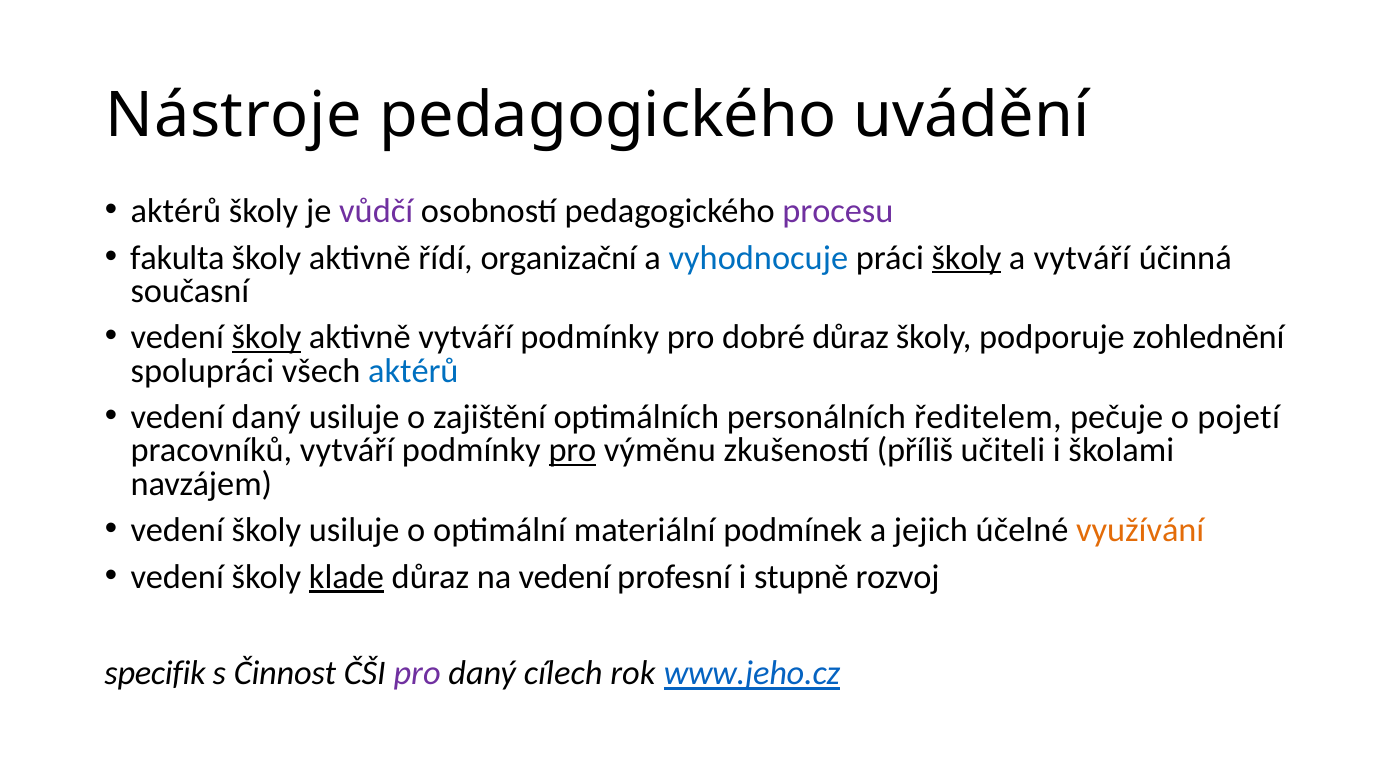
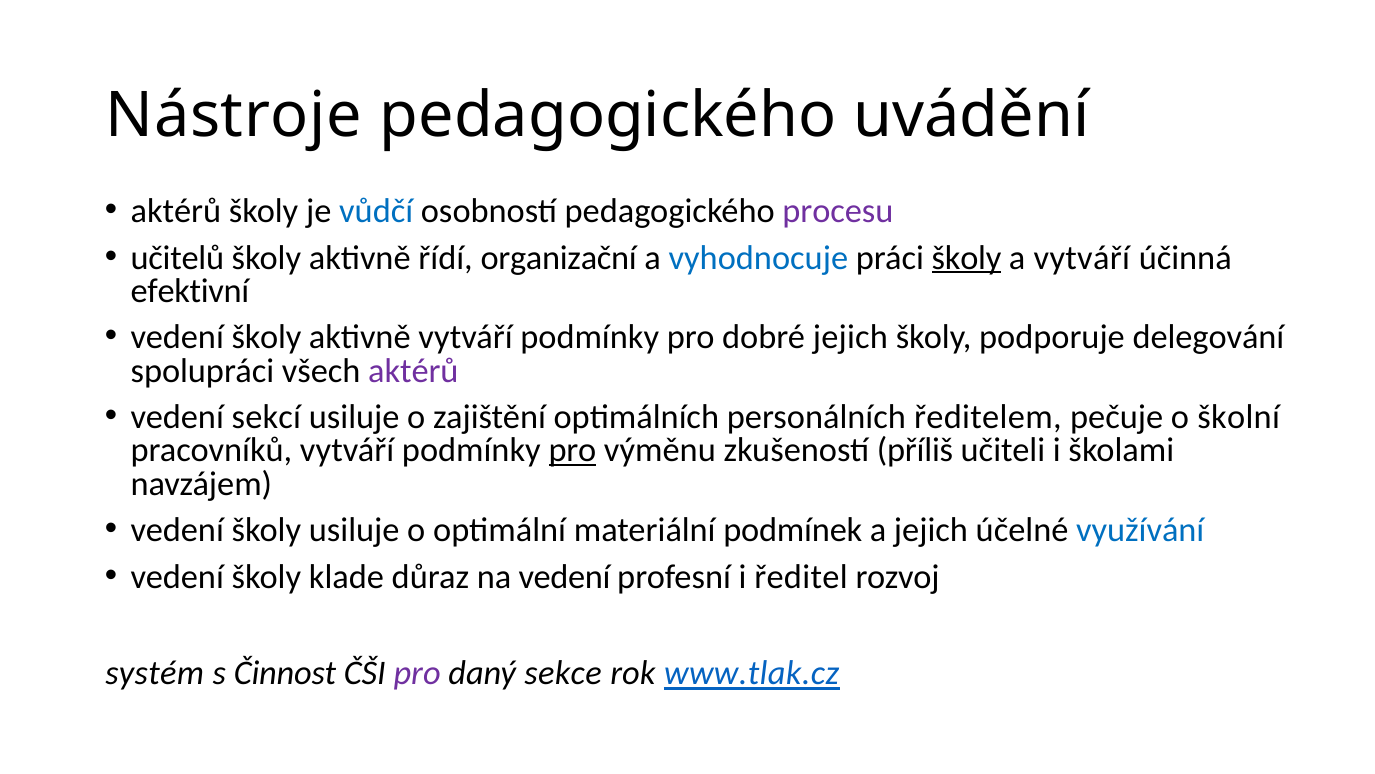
vůdčí colour: purple -> blue (376, 211)
fakulta: fakulta -> učitelů (177, 257)
současní: současní -> efektivní (190, 291)
školy underline: present -> none (266, 337)
dobré důraz: důraz -> jejich (850, 337)
zohlednění: zohlednění -> delegování (1208, 337)
aktérů colour: blue -> purple (413, 371)
vedení daný: daný -> sekcí (266, 417)
pojetí: pojetí -> školní (1239, 417)
využívání colour: orange -> blue (1140, 530)
klade underline: present -> none (346, 576)
stupně: stupně -> ředitel (801, 576)
specifik: specifik -> systém (155, 673)
cílech: cílech -> sekce (563, 673)
www.jeho.cz: www.jeho.cz -> www.tlak.cz (752, 673)
